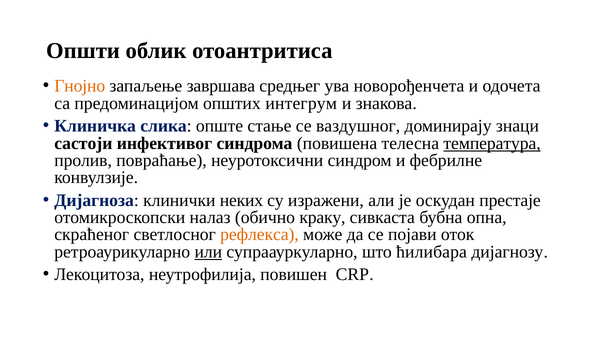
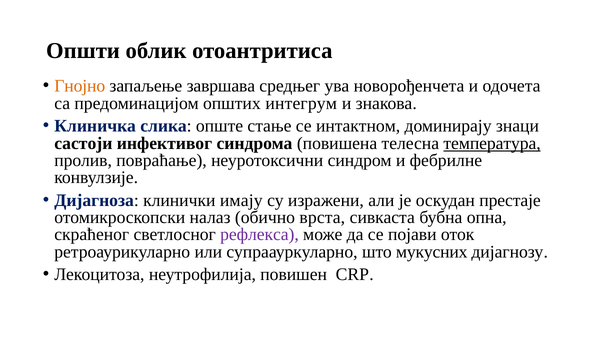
ваздушног: ваздушног -> интактном (358, 126)
неких: неких -> имају (241, 200)
краку: краку -> врста (322, 217)
рефлекса colour: orange -> purple (259, 235)
или underline: present -> none (208, 252)
ћилибара: ћилибара -> мукусних (432, 252)
